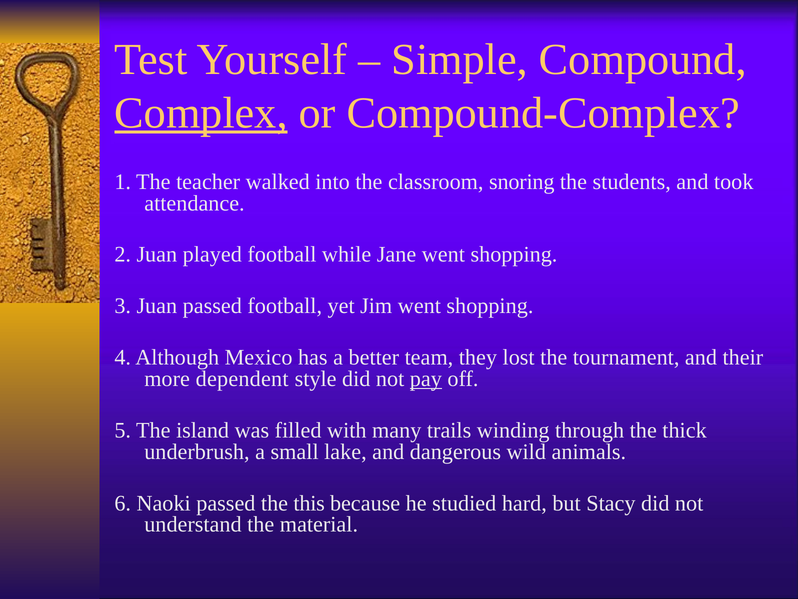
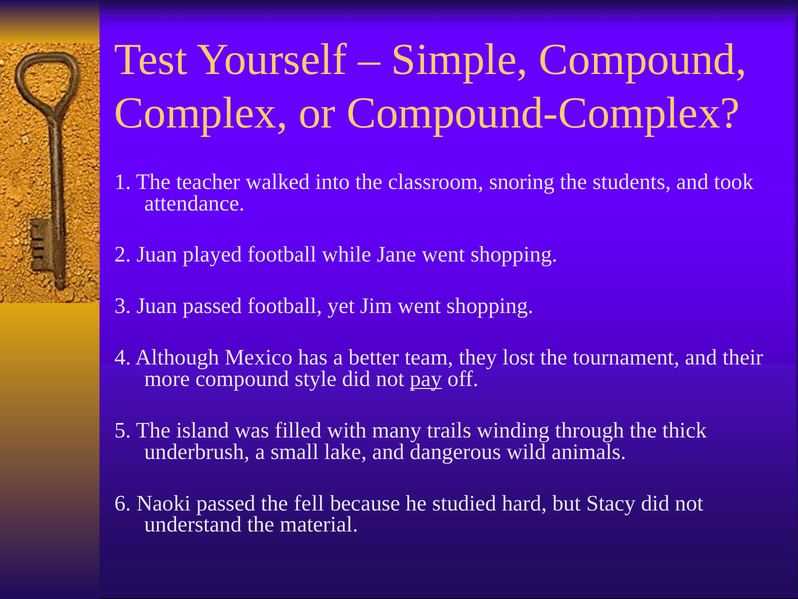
Complex underline: present -> none (201, 113)
more dependent: dependent -> compound (242, 379)
this: this -> fell (309, 503)
